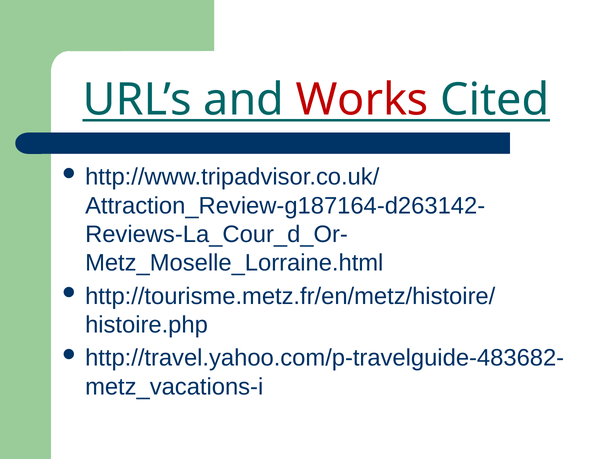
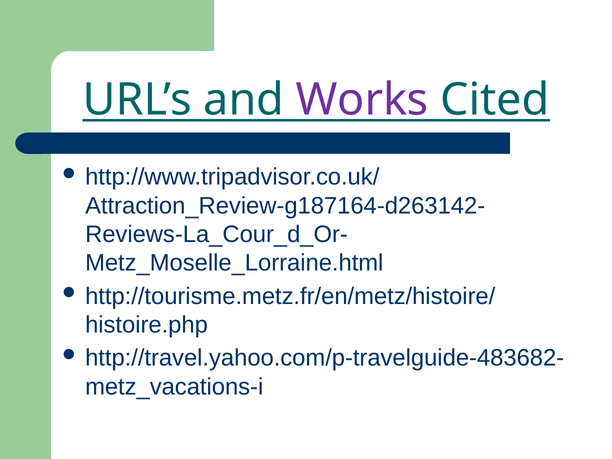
Works colour: red -> purple (362, 100)
